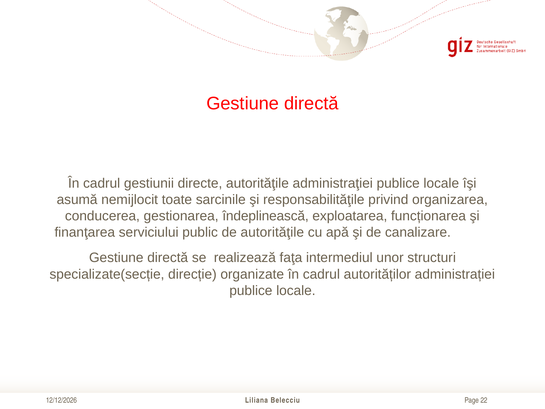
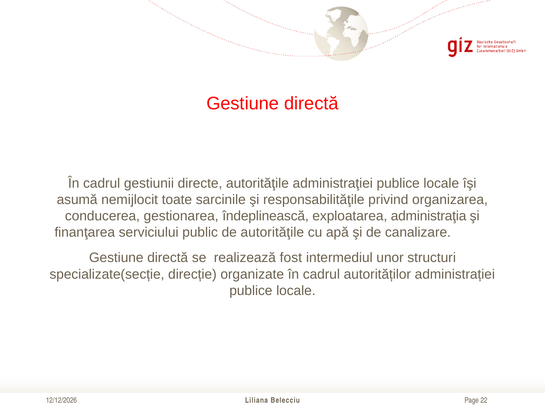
funcționarea: funcționarea -> administraţia (429, 216)
faţa: faţa -> fost (291, 258)
